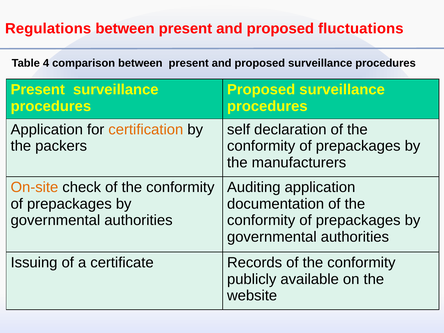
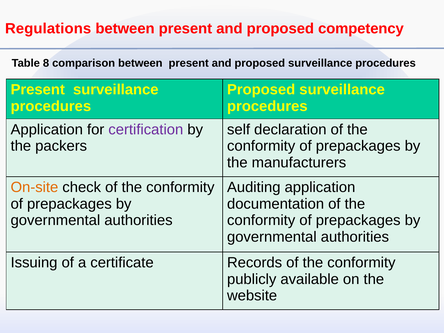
fluctuations: fluctuations -> competency (361, 29)
4: 4 -> 8 (46, 63)
certification colour: orange -> purple (146, 130)
